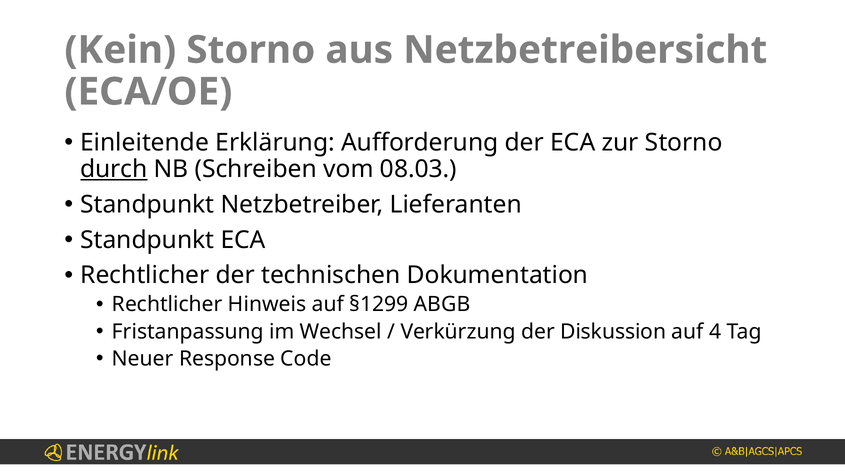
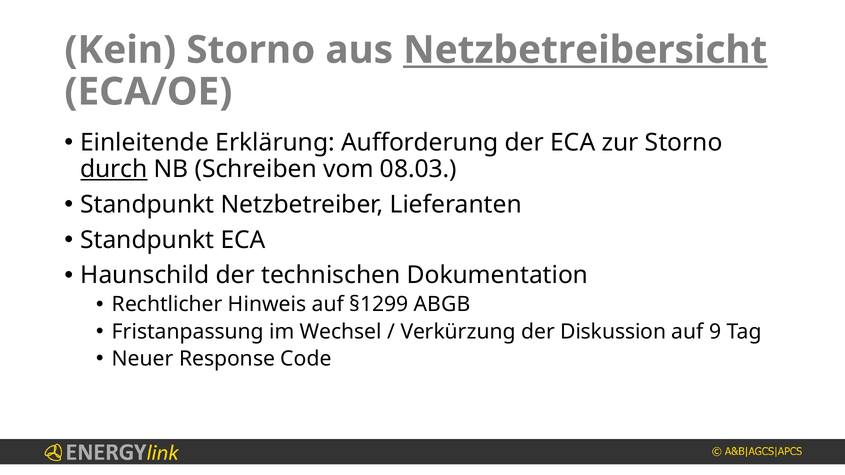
Netzbetreibersicht underline: none -> present (585, 50)
Rechtlicher: Rechtlicher -> Haunschild (145, 276)
4: 4 -> 9 (715, 332)
